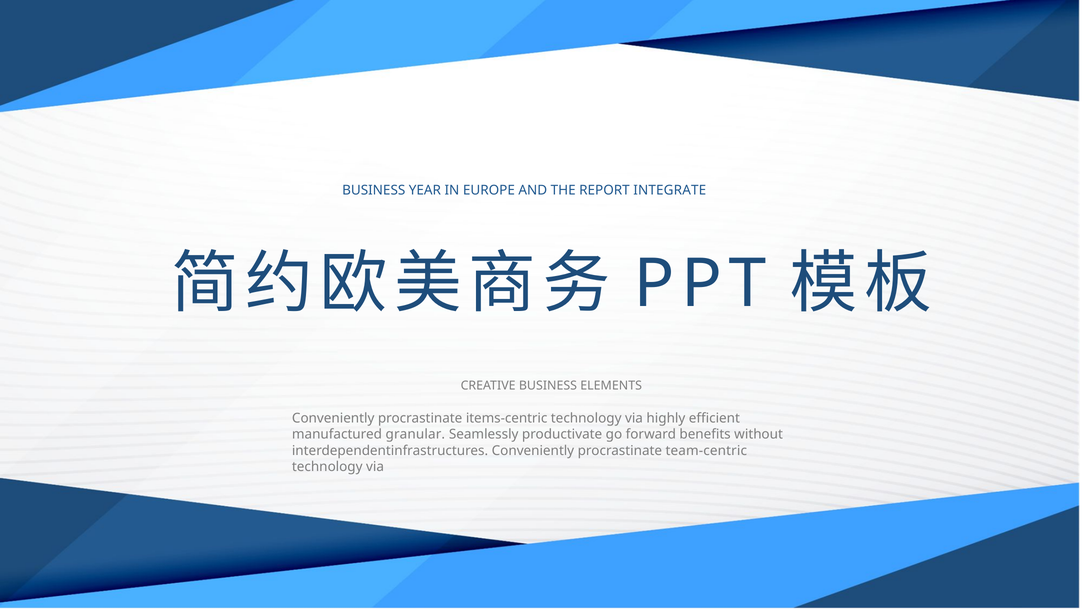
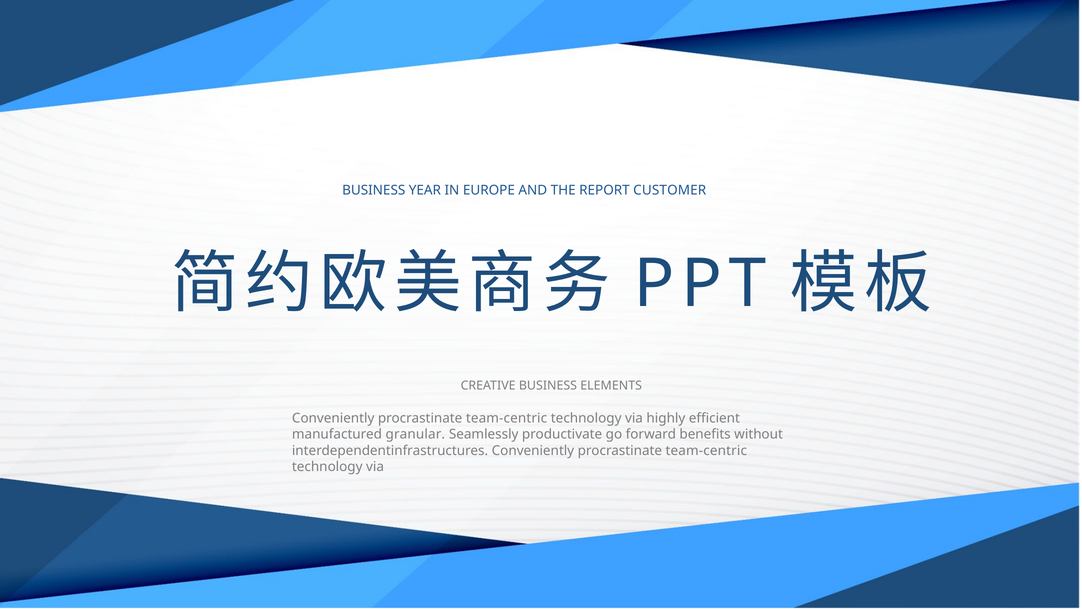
INTEGRATE: INTEGRATE -> CUSTOMER (670, 190)
items-centric: items-centric -> team-centric (507, 418)
